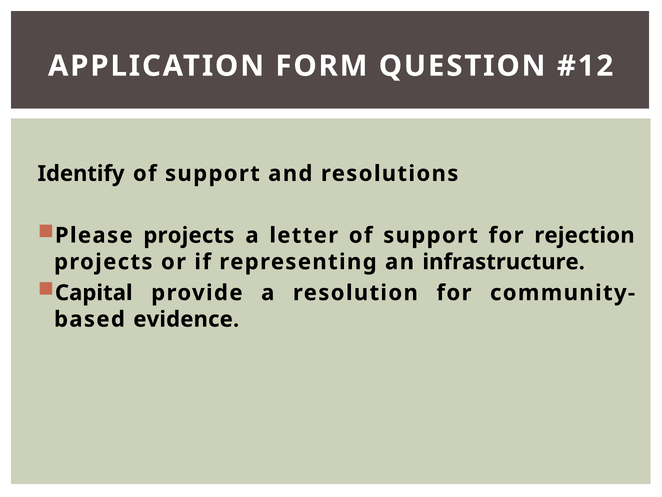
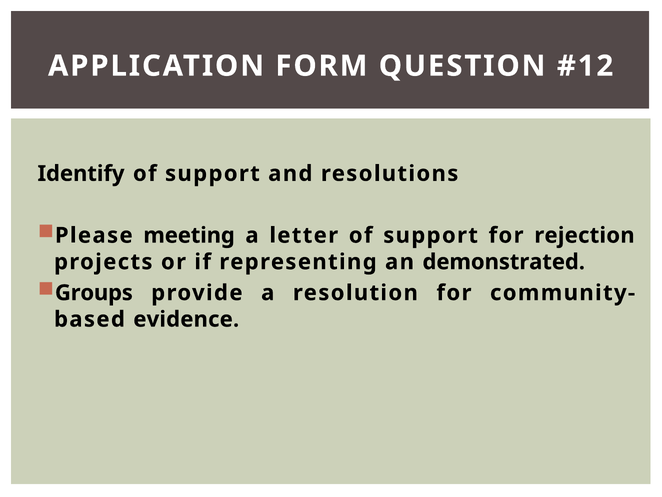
Please projects: projects -> meeting (189, 235)
infrastructure: infrastructure -> demonstrated (504, 262)
Capital: Capital -> Groups (94, 293)
